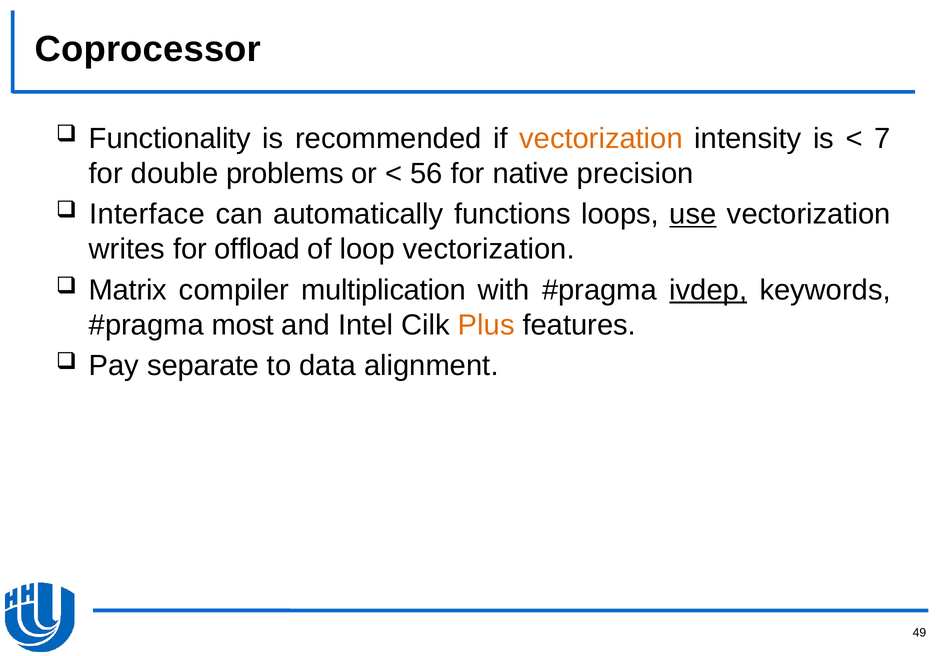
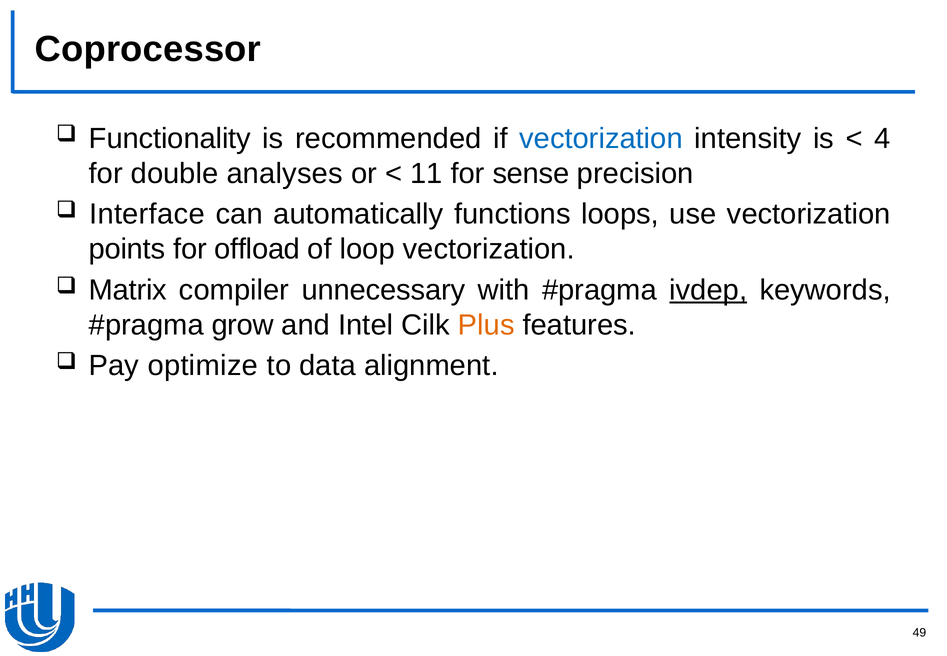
vectorization colour: orange -> blue (601, 138)
7: 7 -> 4 (882, 138)
problems: problems -> analyses (285, 173)
56: 56 -> 11 (426, 173)
native: native -> sense (531, 173)
use underline: present -> none (693, 214)
writes: writes -> points (127, 249)
multiplication: multiplication -> unnecessary (384, 290)
most: most -> grow (243, 325)
separate: separate -> optimize (203, 366)
